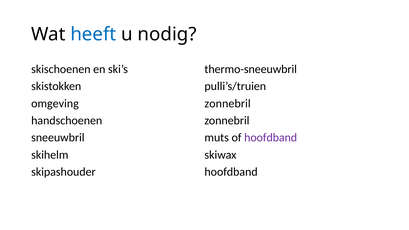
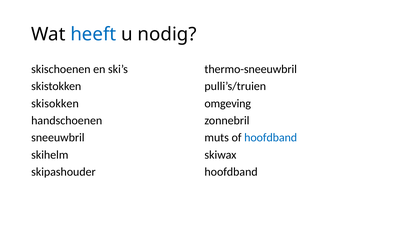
omgeving: omgeving -> skisokken (55, 103)
zonnebril: zonnebril -> omgeving (228, 103)
hoofdband colour: purple -> blue (271, 138)
